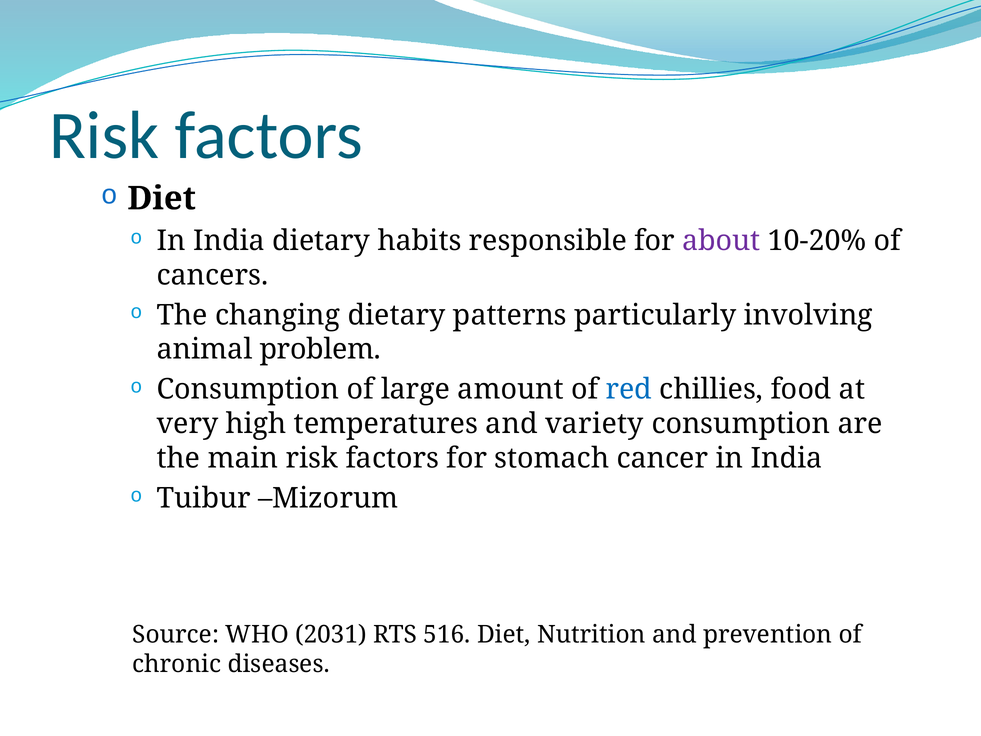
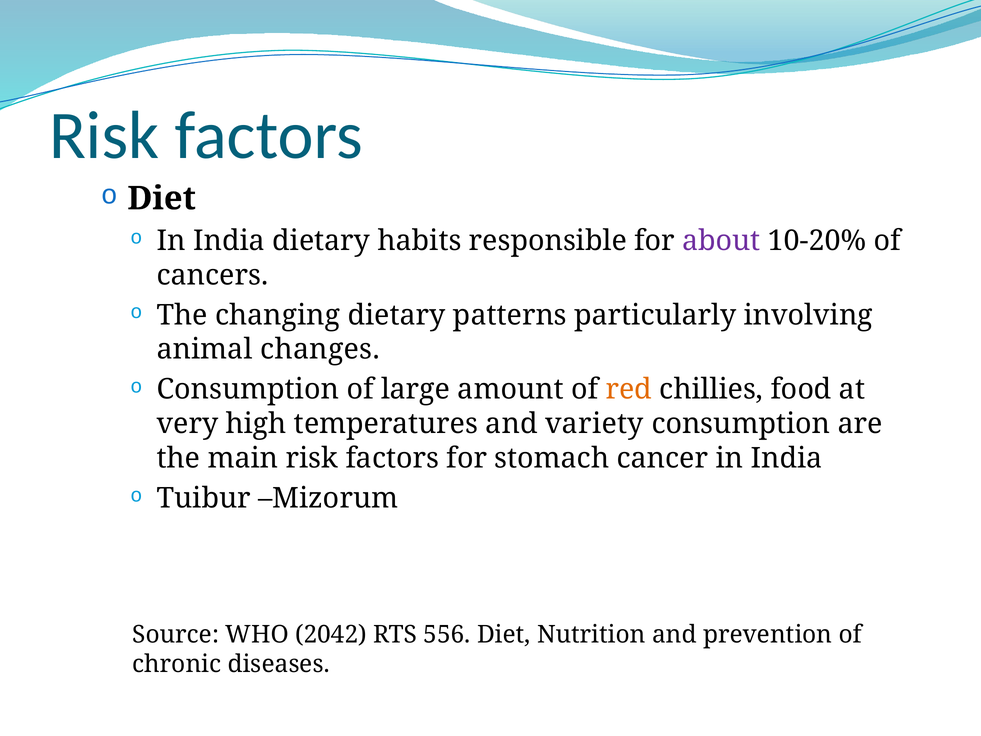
problem: problem -> changes (320, 349)
red colour: blue -> orange (629, 389)
2031: 2031 -> 2042 (331, 634)
516: 516 -> 556 (447, 634)
